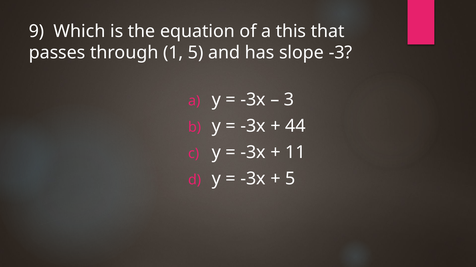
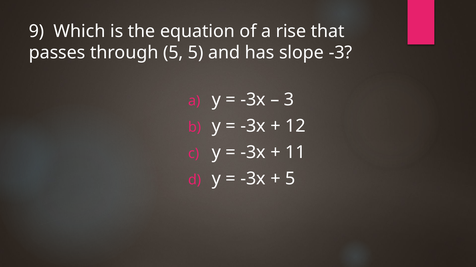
this: this -> rise (291, 31)
through 1: 1 -> 5 (173, 53)
44: 44 -> 12 (295, 126)
